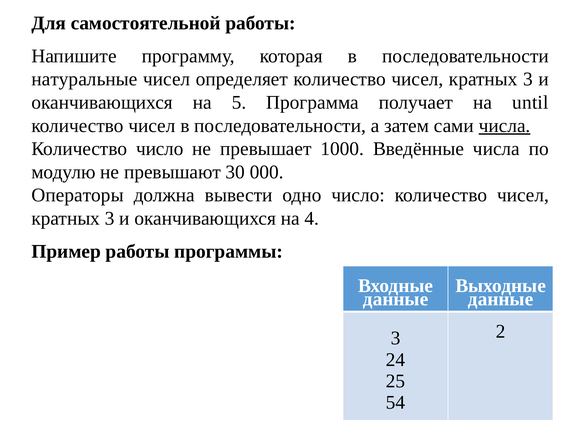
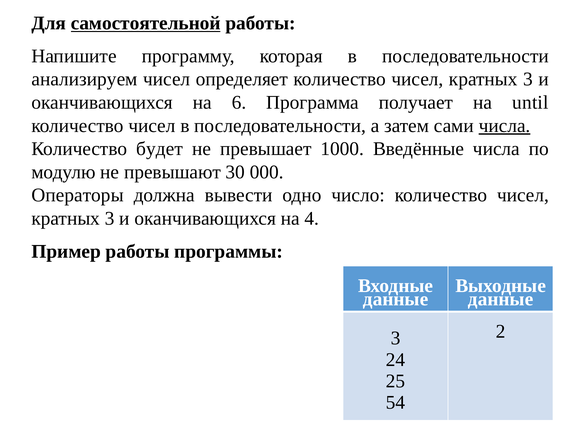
самостоятельной underline: none -> present (146, 23)
натуральные: натуральные -> анализируем (84, 79)
5: 5 -> 6 (239, 102)
Количество число: число -> будет (160, 149)
